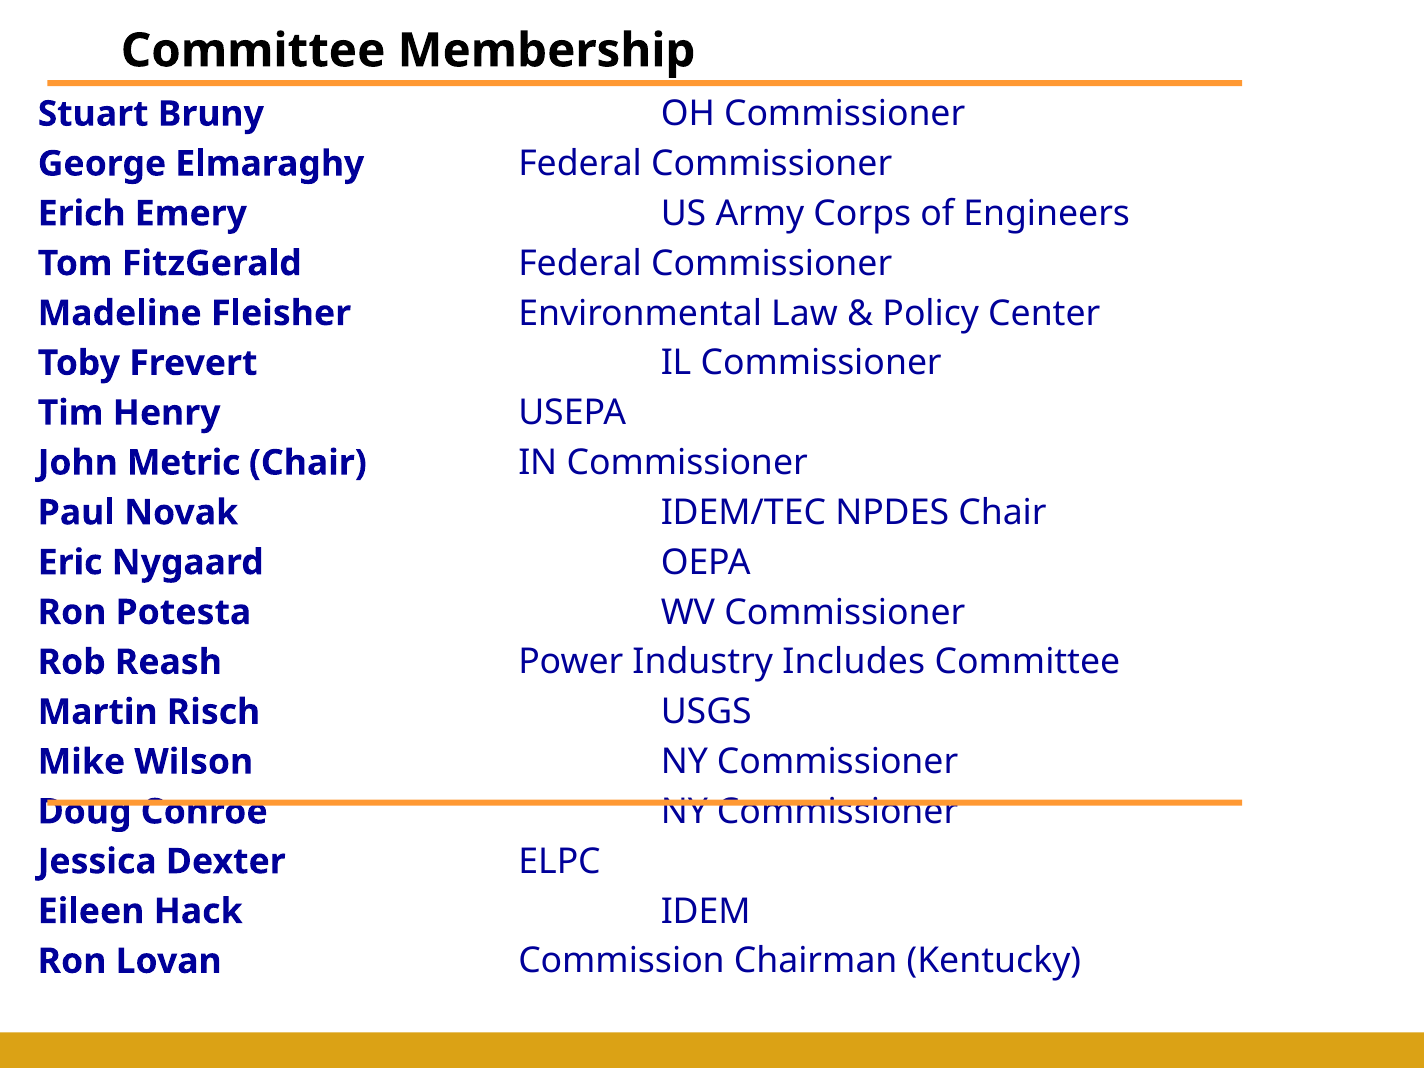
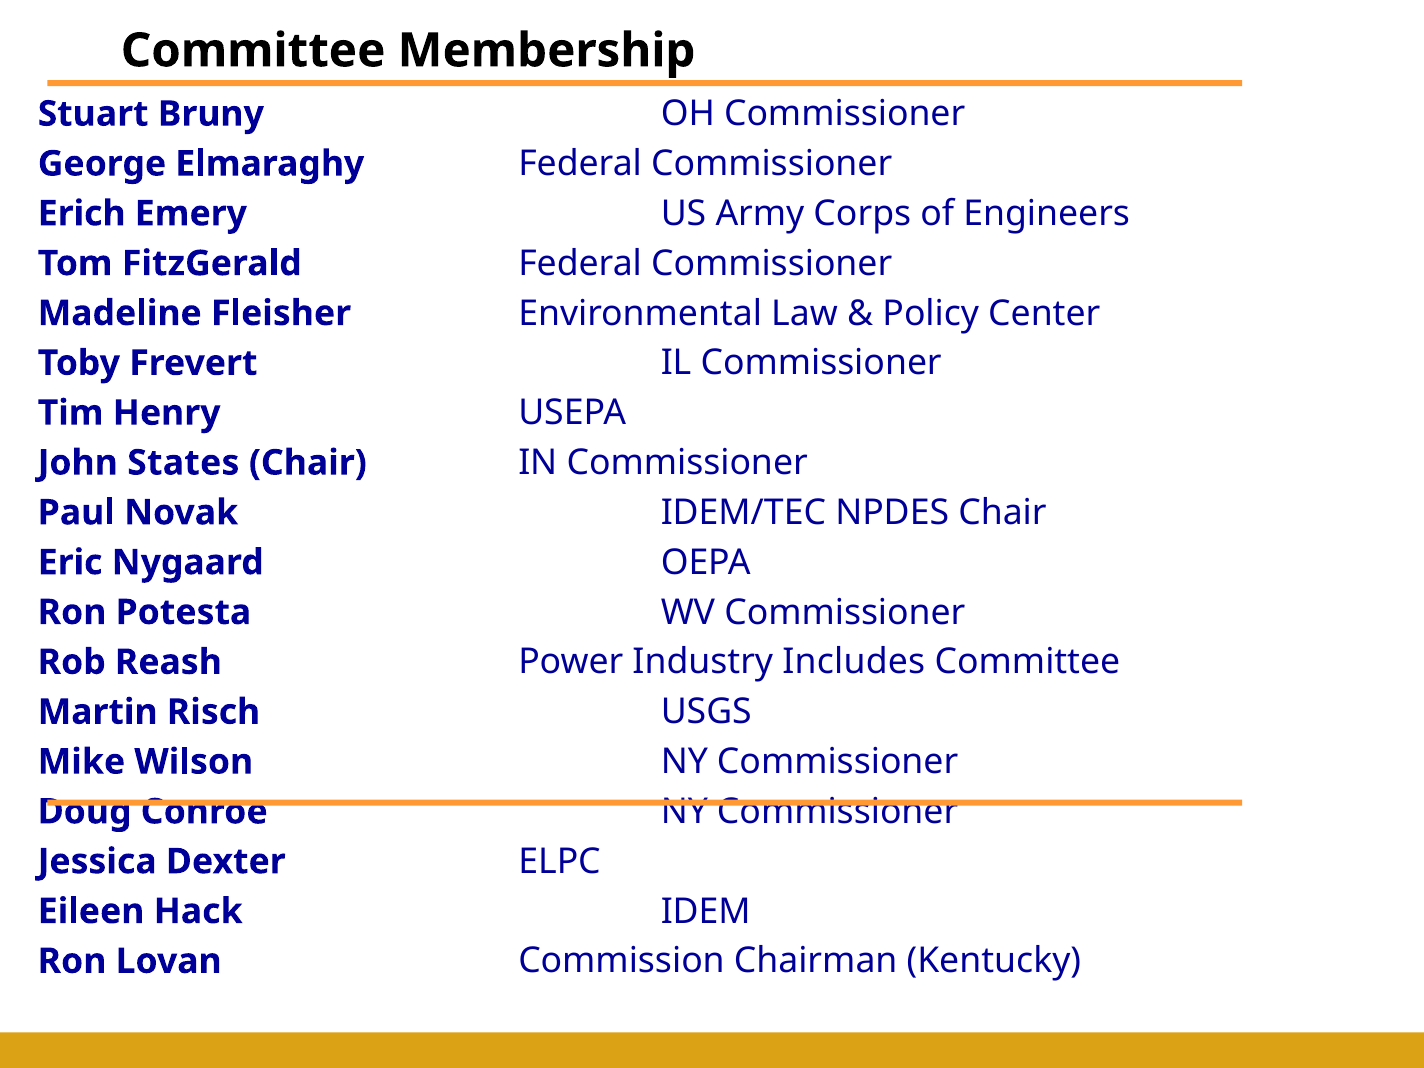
Metric: Metric -> States (183, 463)
